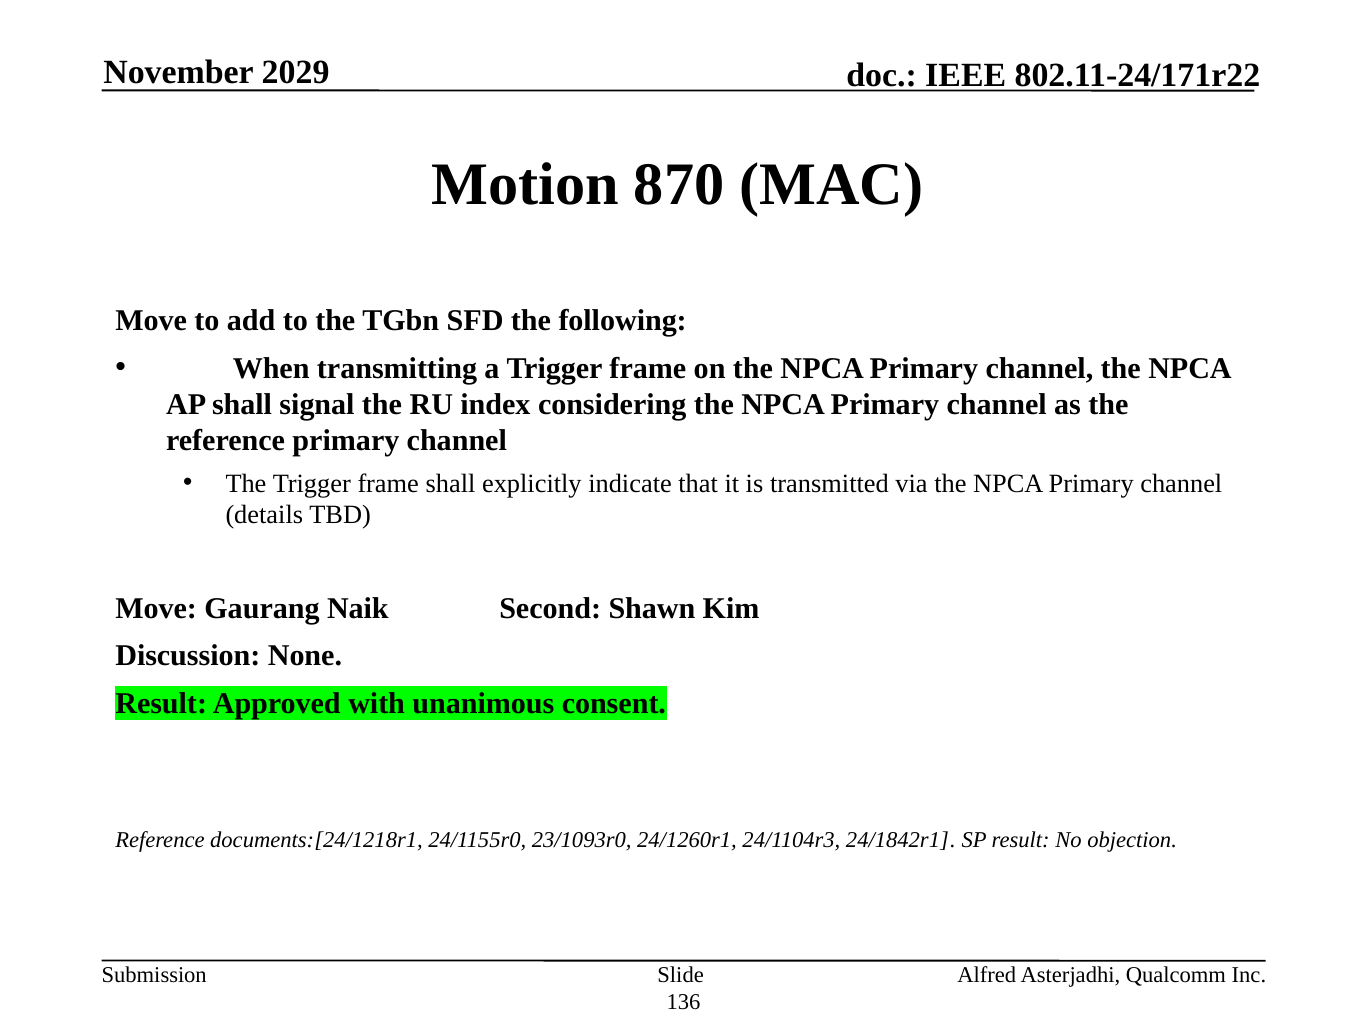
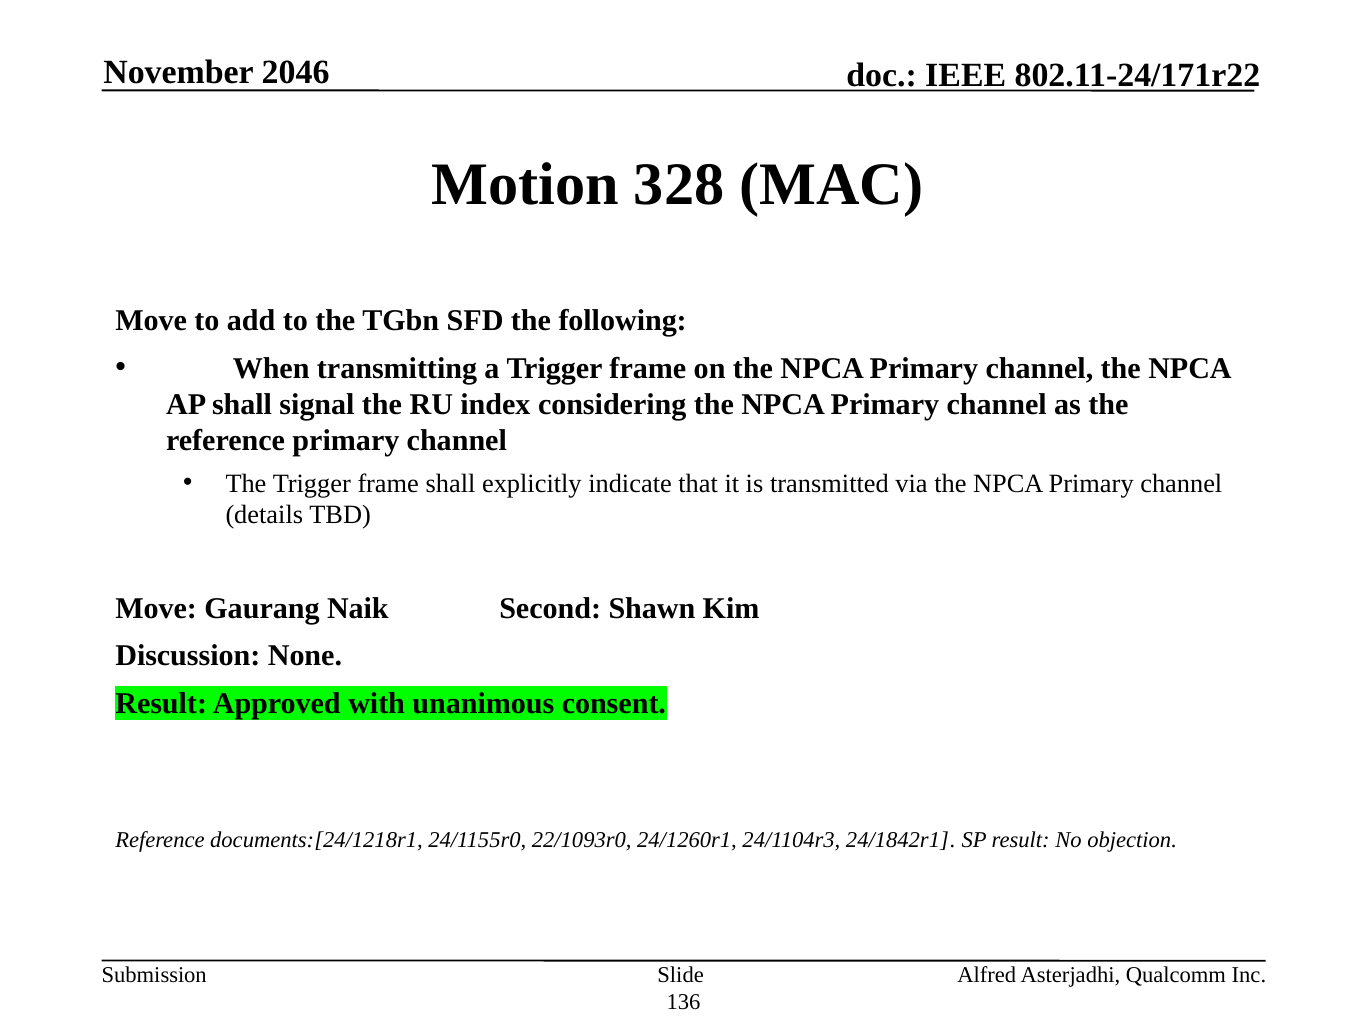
2029: 2029 -> 2046 (296, 72)
870: 870 -> 328 (679, 185)
23/1093r0: 23/1093r0 -> 22/1093r0 (582, 840)
